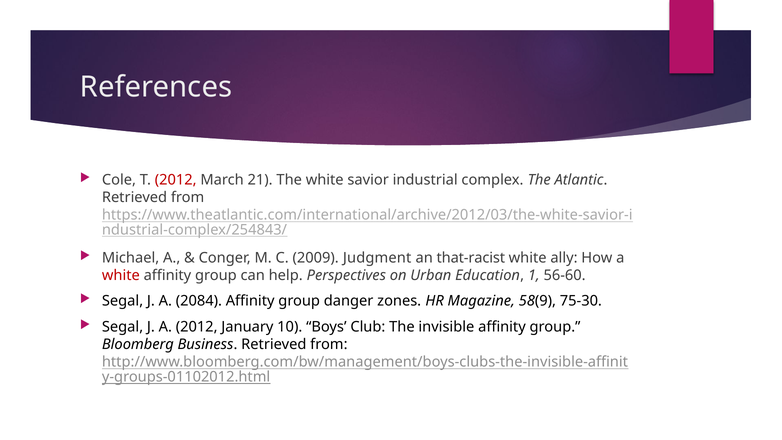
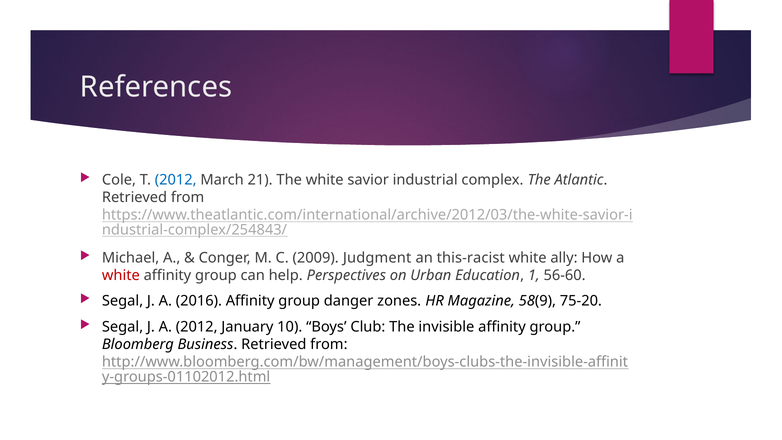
2012 colour: red -> blue (176, 180)
that-racist: that-racist -> this-racist (471, 258)
2084: 2084 -> 2016 (199, 301)
75-30: 75-30 -> 75-20 (581, 301)
